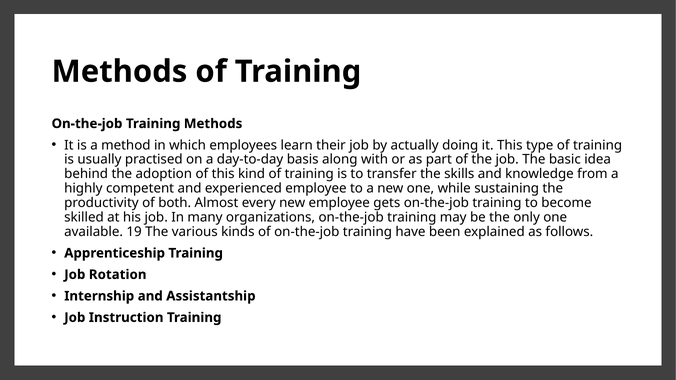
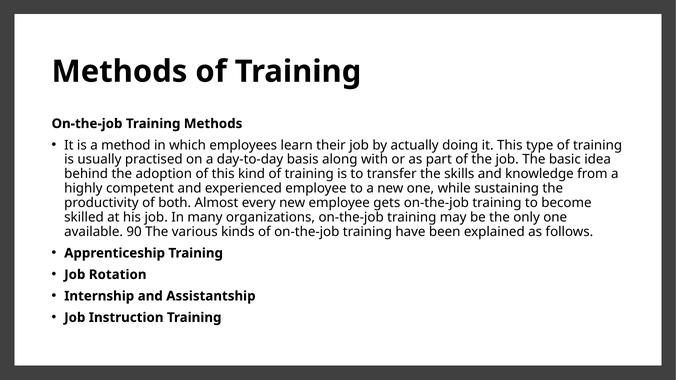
19: 19 -> 90 (134, 232)
